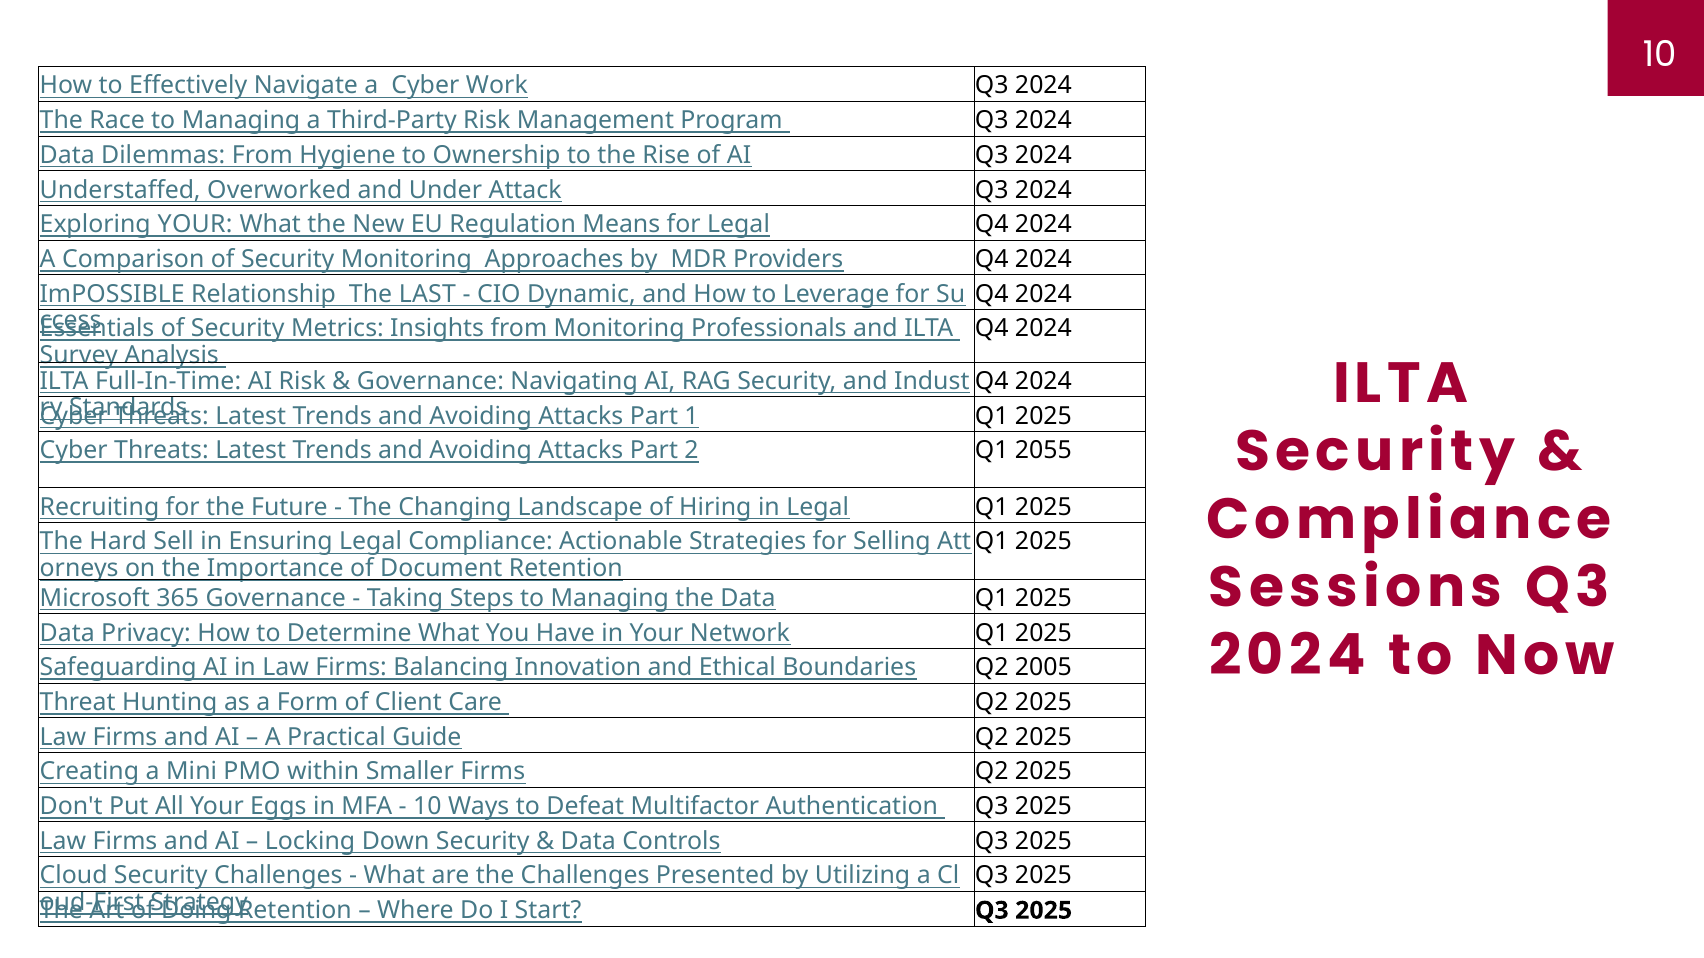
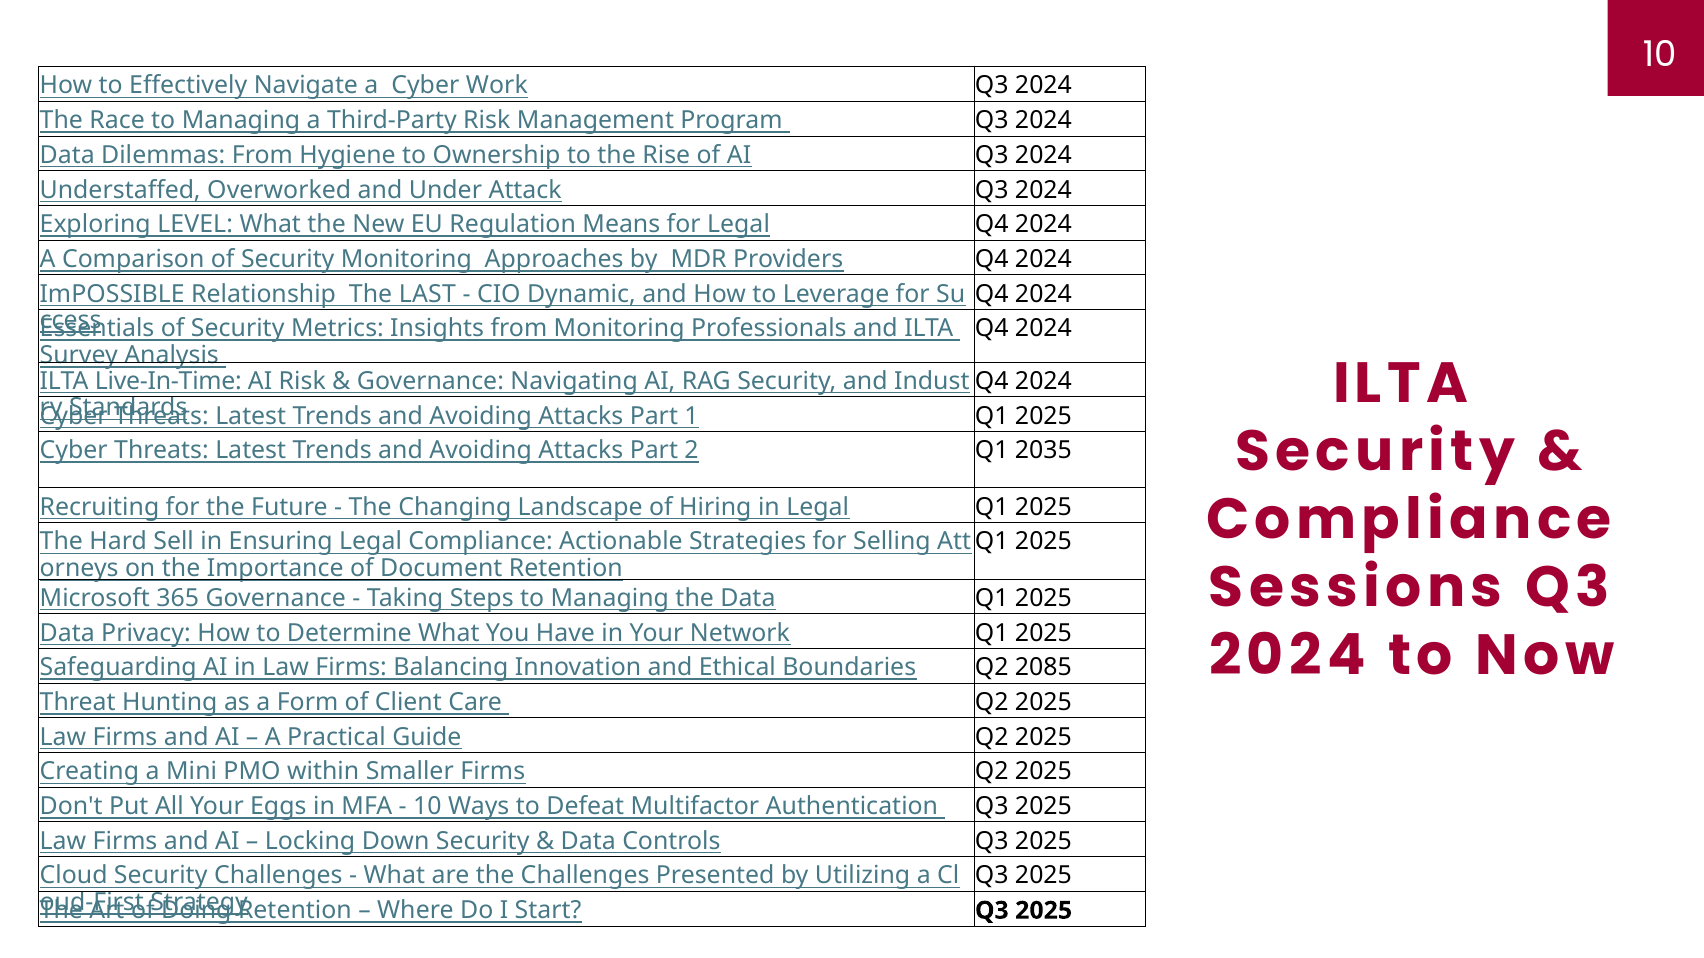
Exploring YOUR: YOUR -> LEVEL (195, 225)
Full-In-Time: Full-In-Time -> Live-In-Time (168, 381)
2055: 2055 -> 2035 (1043, 451)
2005: 2005 -> 2085 (1043, 668)
